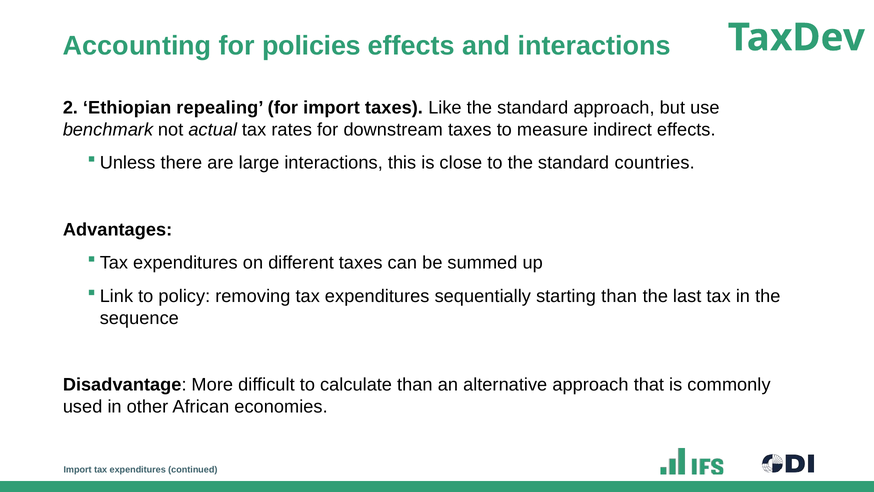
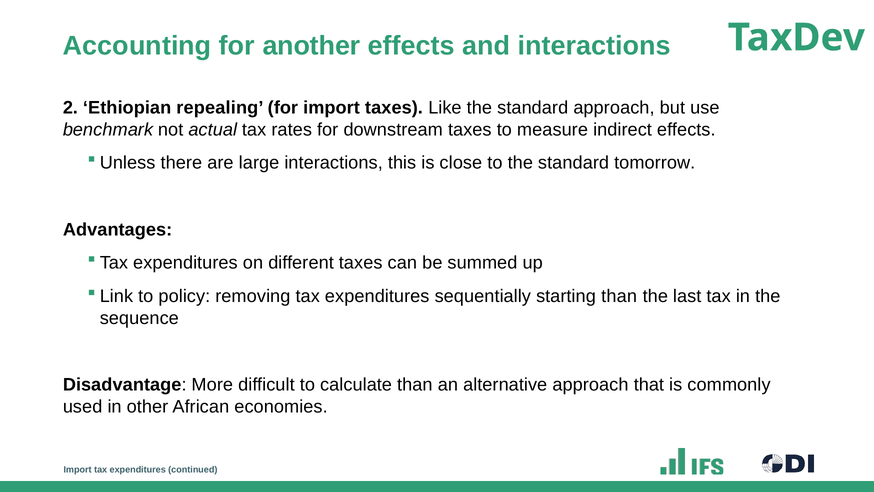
policies: policies -> another (311, 46)
countries: countries -> tomorrow (655, 163)
